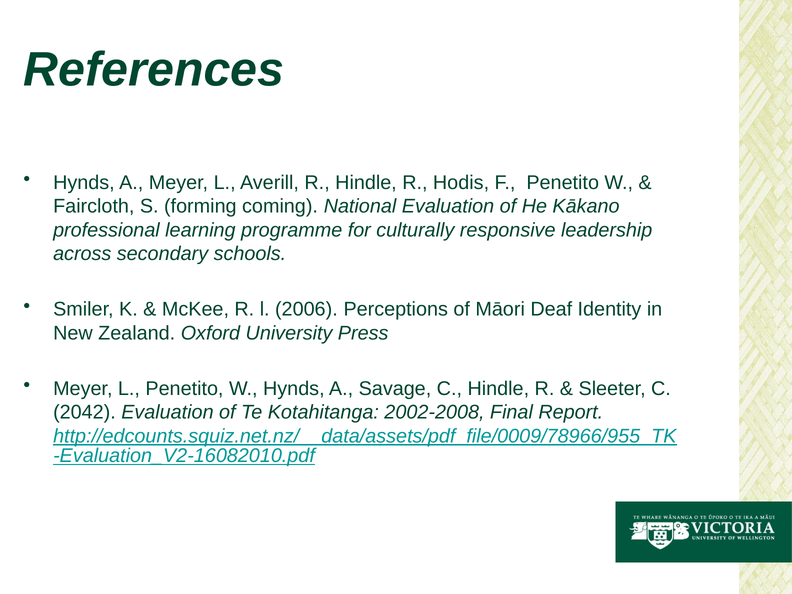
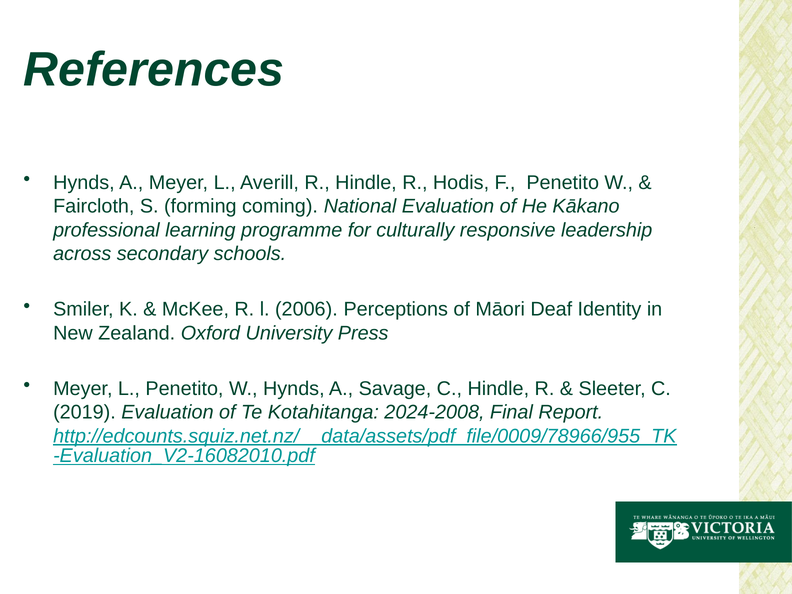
2042: 2042 -> 2019 (84, 412)
2002-2008: 2002-2008 -> 2024-2008 (434, 412)
